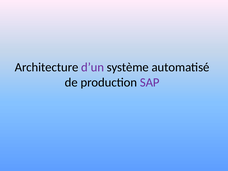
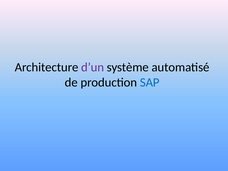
SAP colour: purple -> blue (150, 82)
